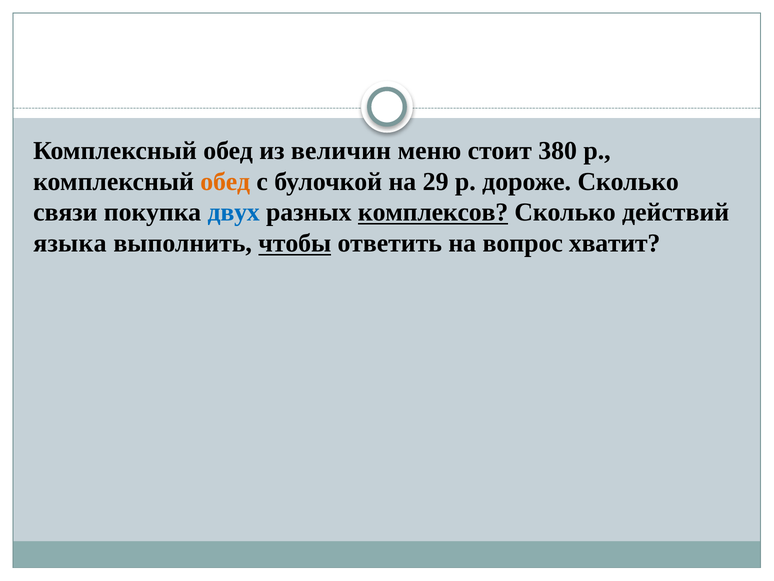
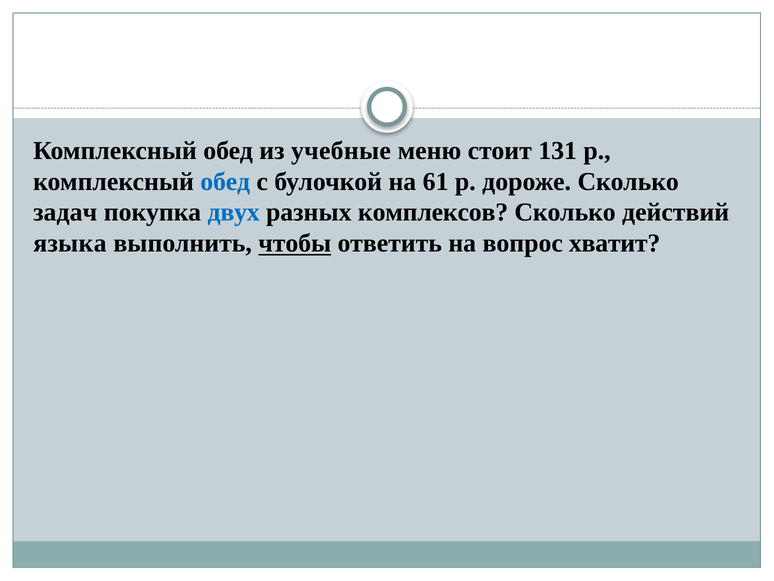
величин: величин -> учебные (341, 150)
380: 380 -> 131 (558, 150)
обед colour: orange -> blue (225, 181)
29: 29 -> 61 (436, 181)
связи: связи -> задач (65, 212)
комплексов underline: present -> none (433, 212)
